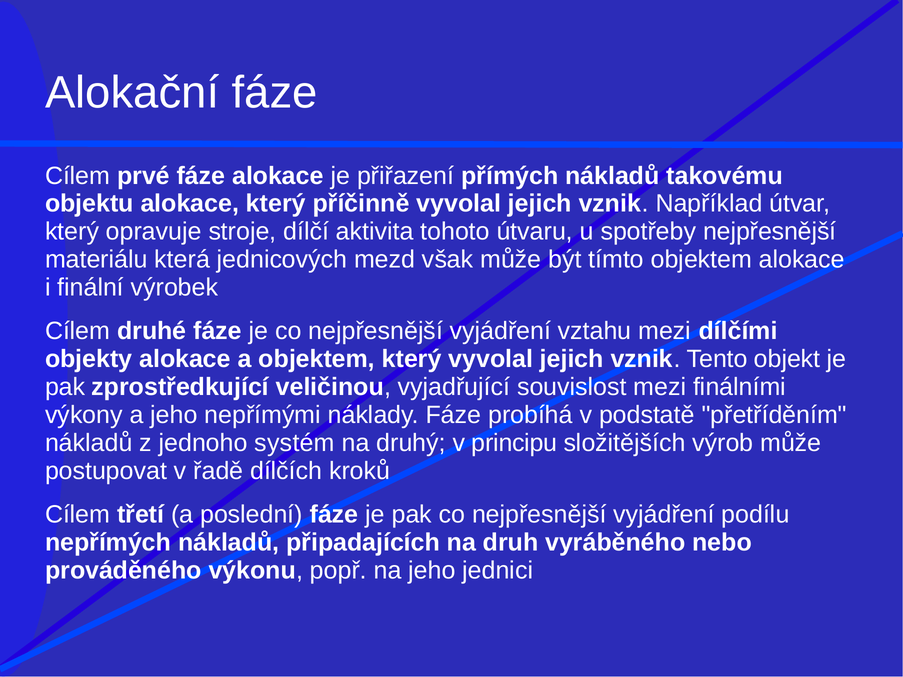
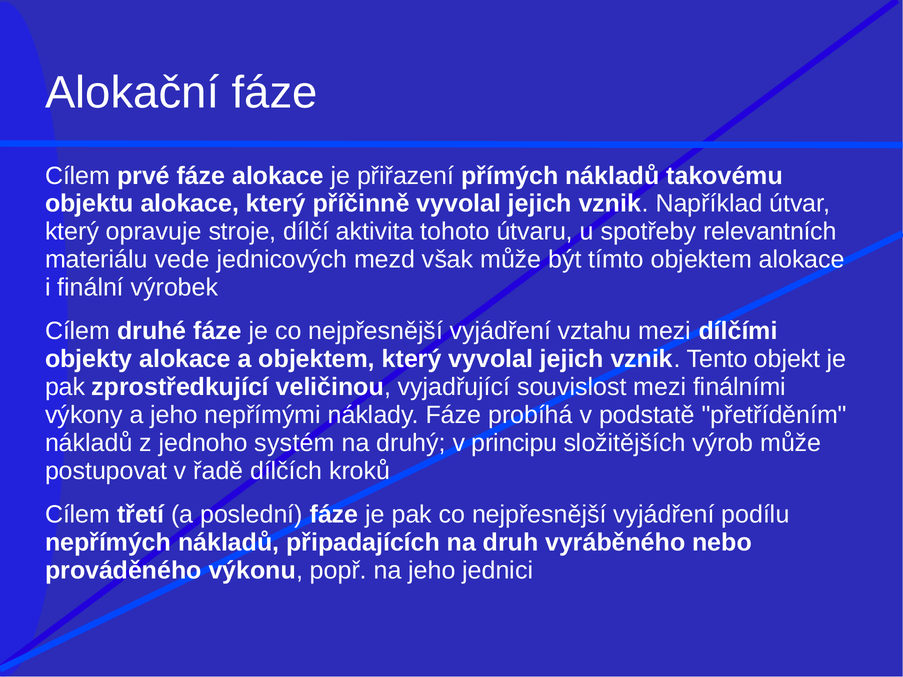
spotřeby nejpřesnější: nejpřesnější -> relevantních (770, 232)
která: která -> vede (182, 260)
